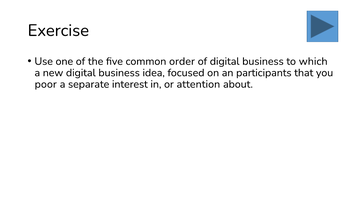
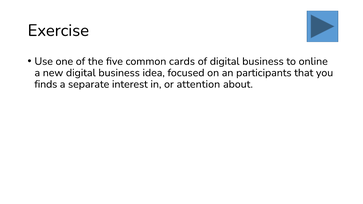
order: order -> cards (182, 61)
which: which -> online (313, 61)
poor: poor -> finds (46, 84)
